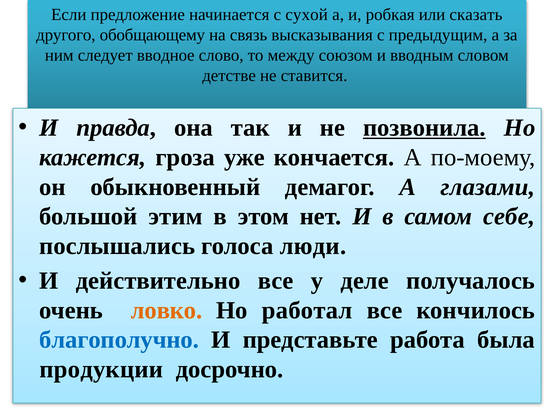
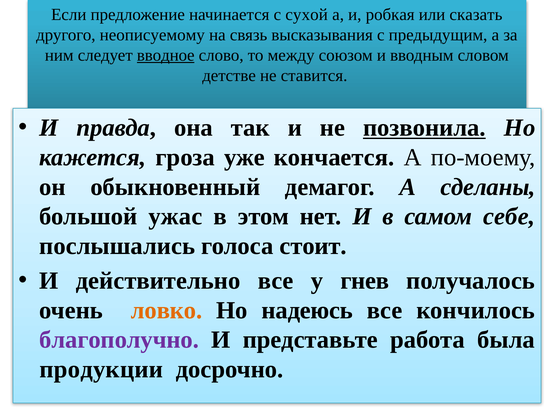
обобщающему: обобщающему -> неописуемому (152, 35)
вводное underline: none -> present (166, 55)
глазами: глазами -> сделаны (488, 187)
этим: этим -> ужас (175, 216)
люди: люди -> стоит (313, 246)
деле: деле -> гнев (365, 280)
работал: работал -> надеюсь (307, 310)
благополучно colour: blue -> purple (119, 339)
